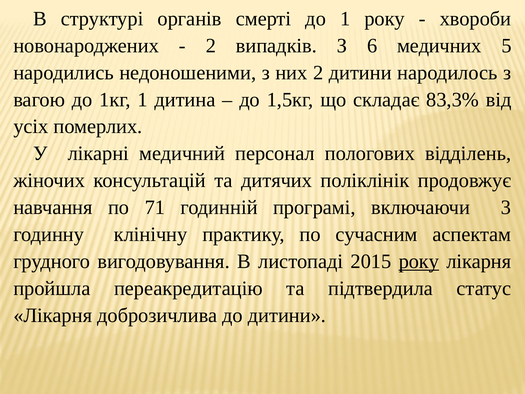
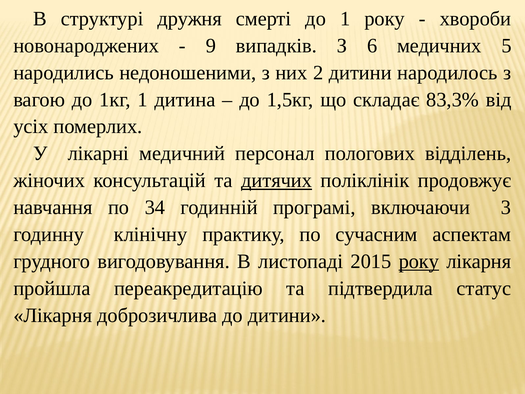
органів: органів -> дружня (190, 19)
2: 2 -> 9 (211, 46)
дитячих underline: none -> present (277, 180)
71: 71 -> 34 (155, 207)
